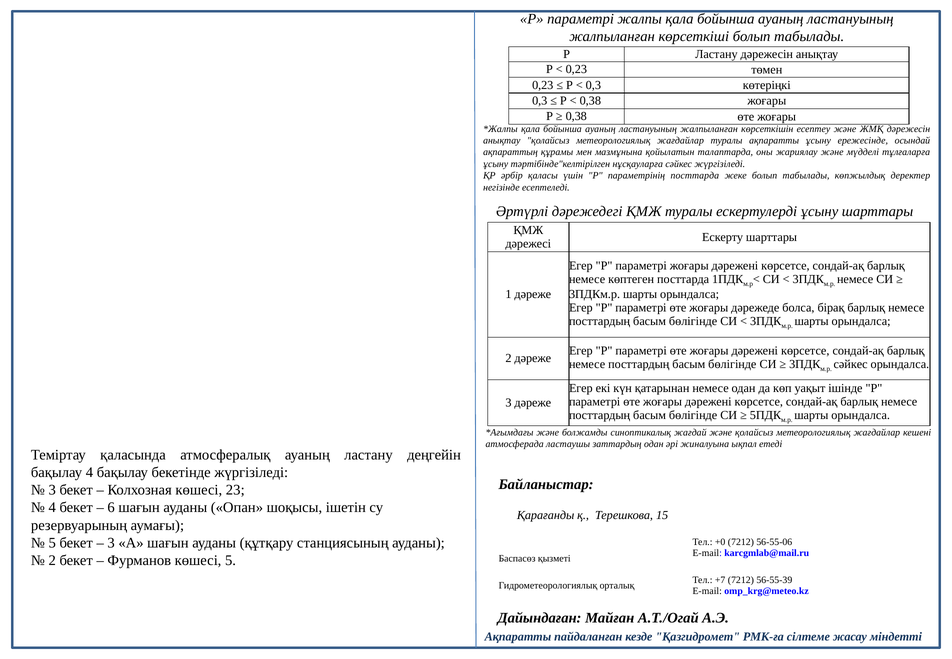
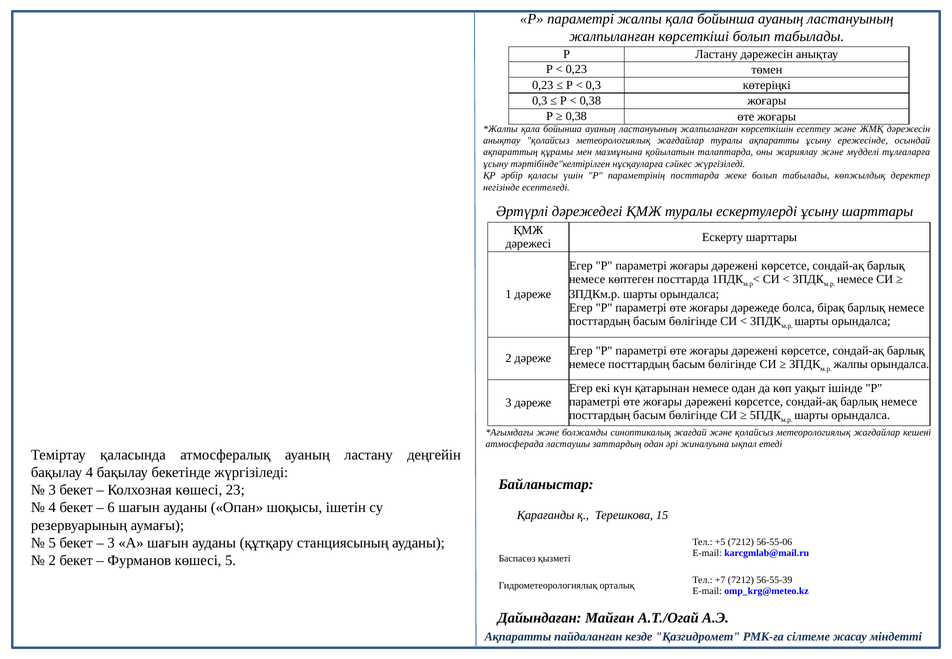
сәйкес: сәйкес -> жалпы (851, 364)
+0: +0 -> +5 (720, 542)
